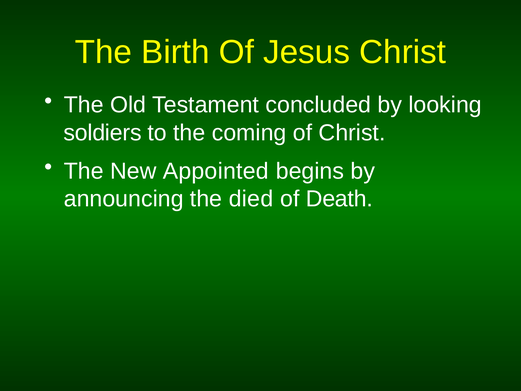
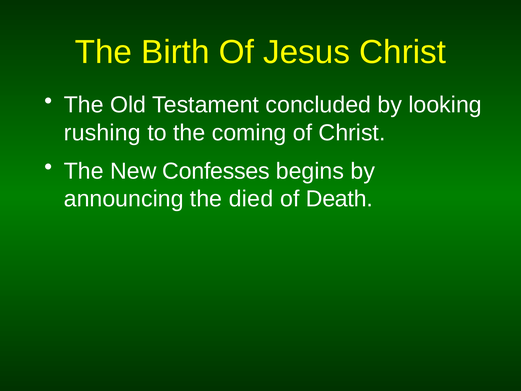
soldiers: soldiers -> rushing (102, 133)
Appointed: Appointed -> Confesses (216, 171)
